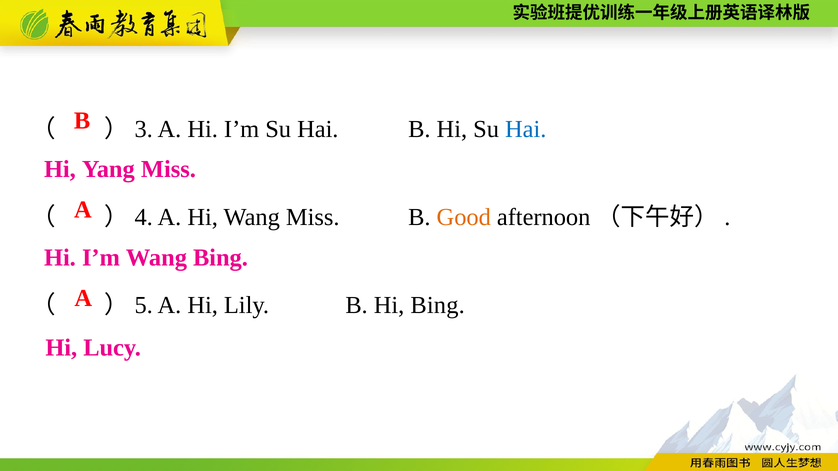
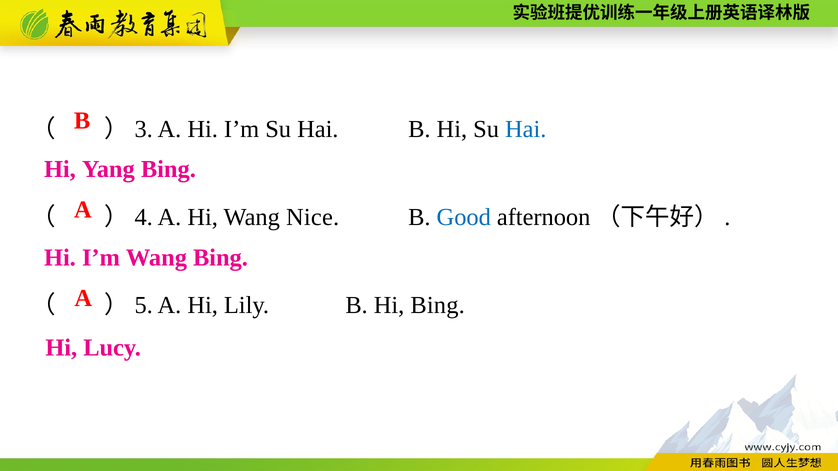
Yang Miss: Miss -> Bing (168, 169)
Wang Miss: Miss -> Nice (313, 217)
Good colour: orange -> blue (464, 217)
